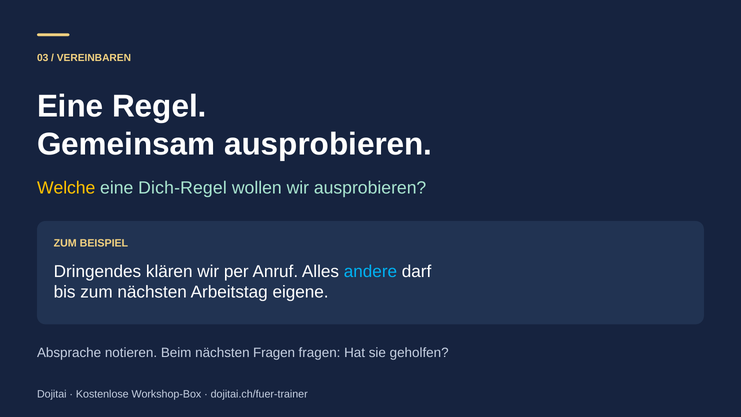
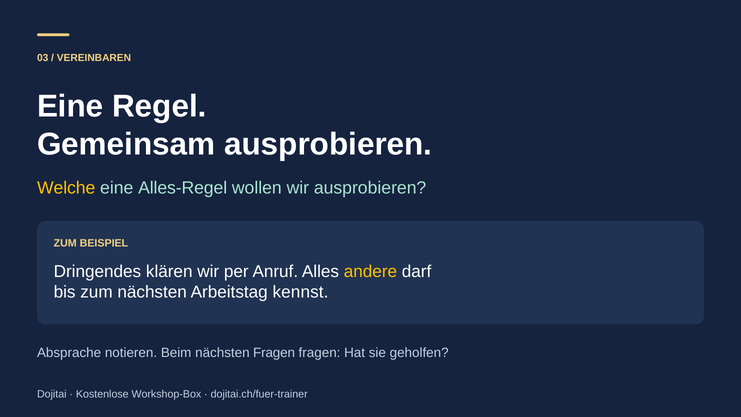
Dich-Regel: Dich-Regel -> Alles-Regel (183, 188)
andere colour: light blue -> yellow (370, 271)
eigene: eigene -> kennst (300, 292)
